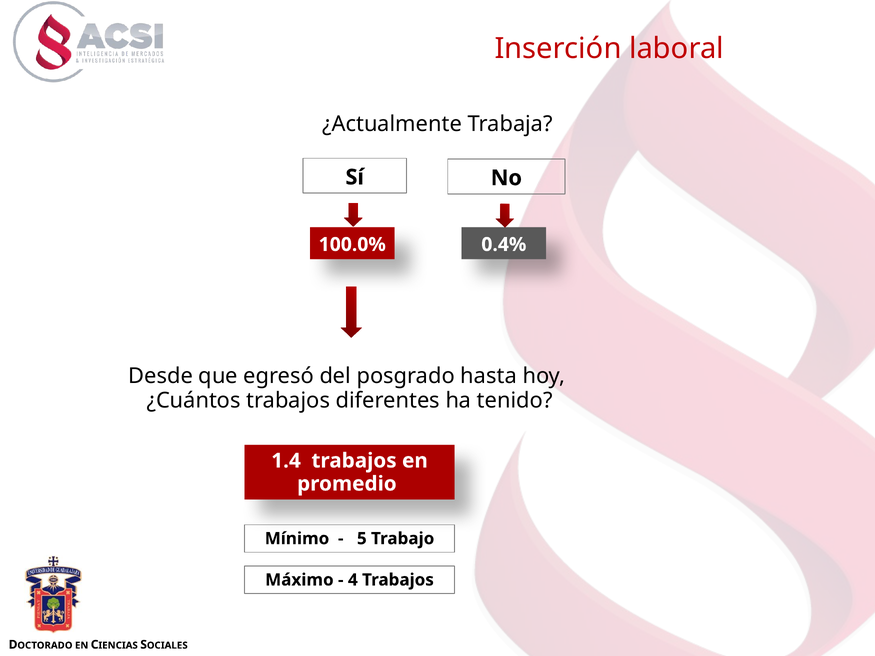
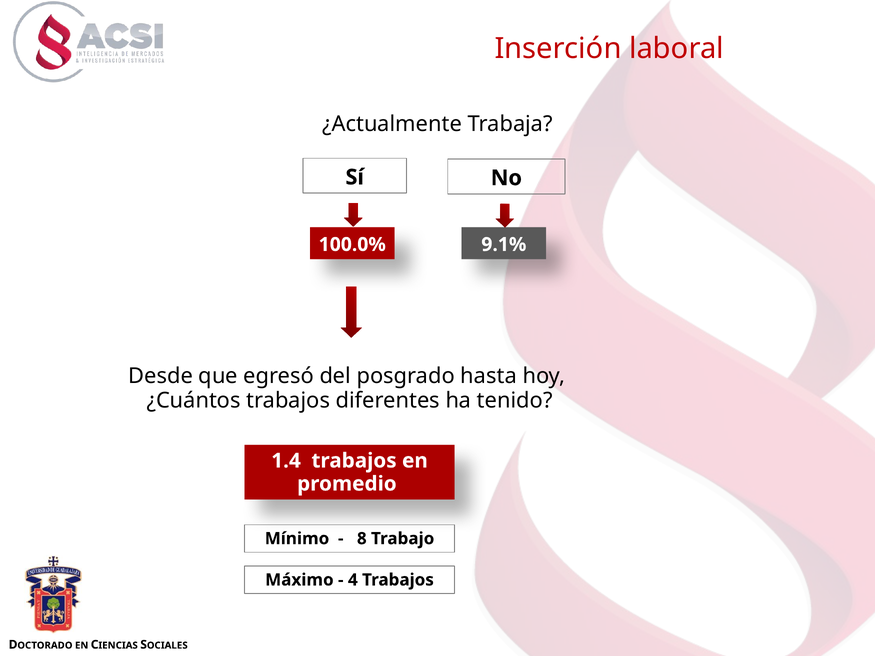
0.4%: 0.4% -> 9.1% (504, 245)
5: 5 -> 8 (362, 539)
